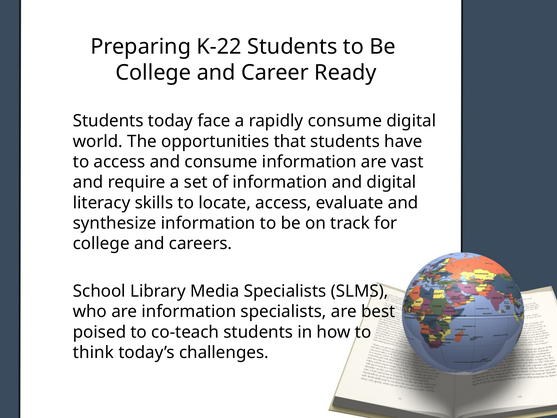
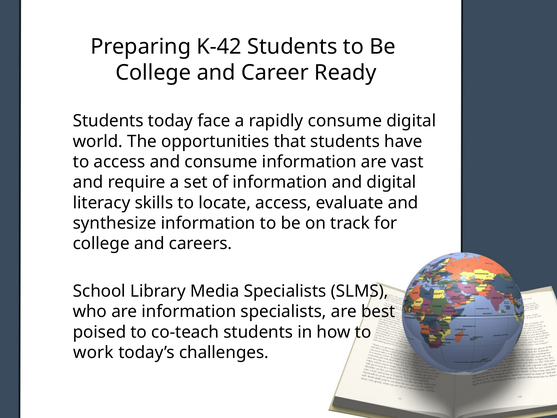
K-22: K-22 -> K-42 (219, 47)
think: think -> work (93, 352)
